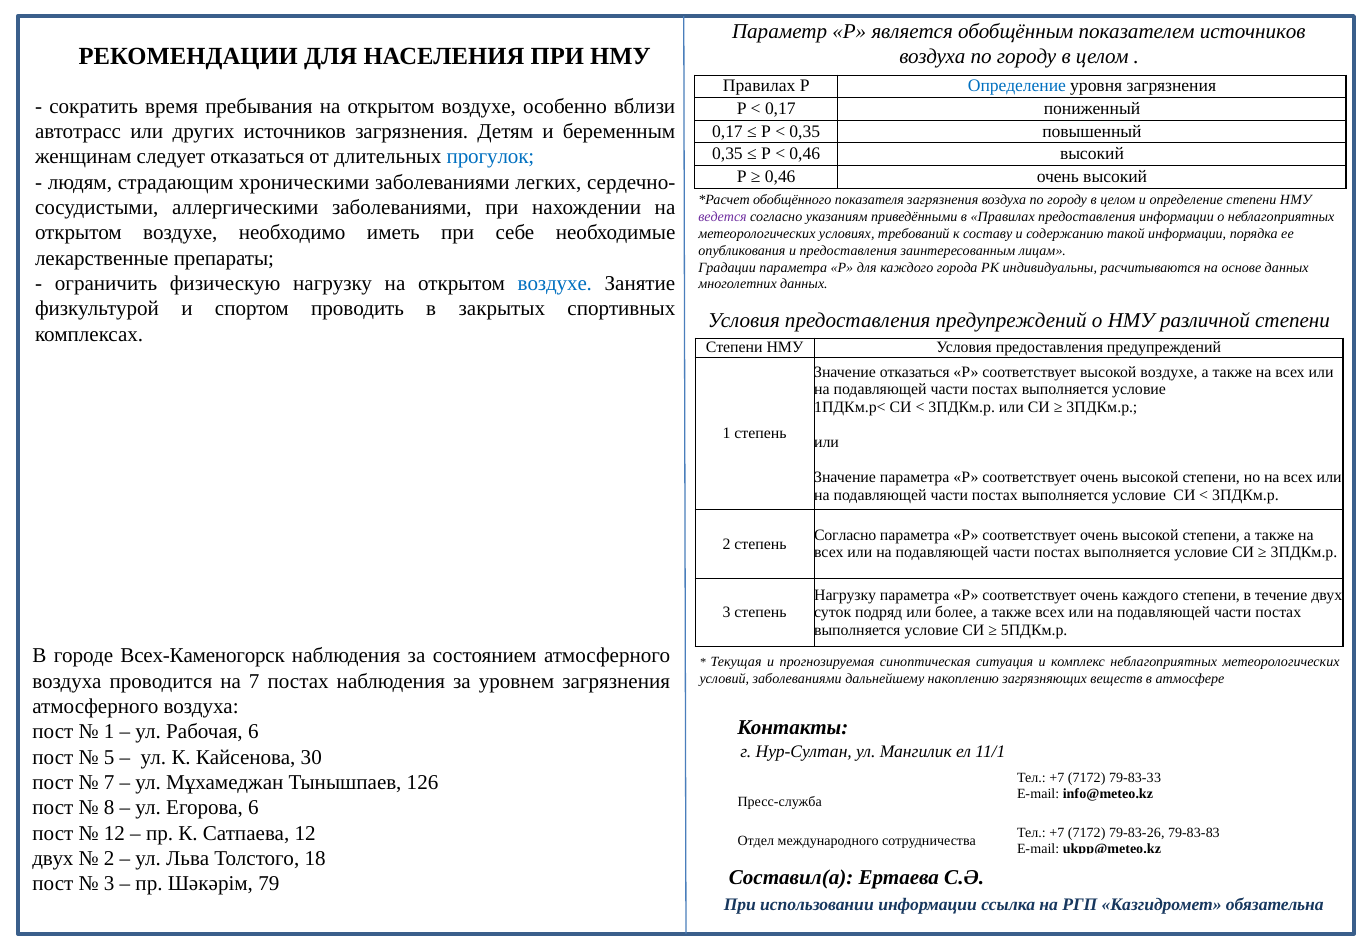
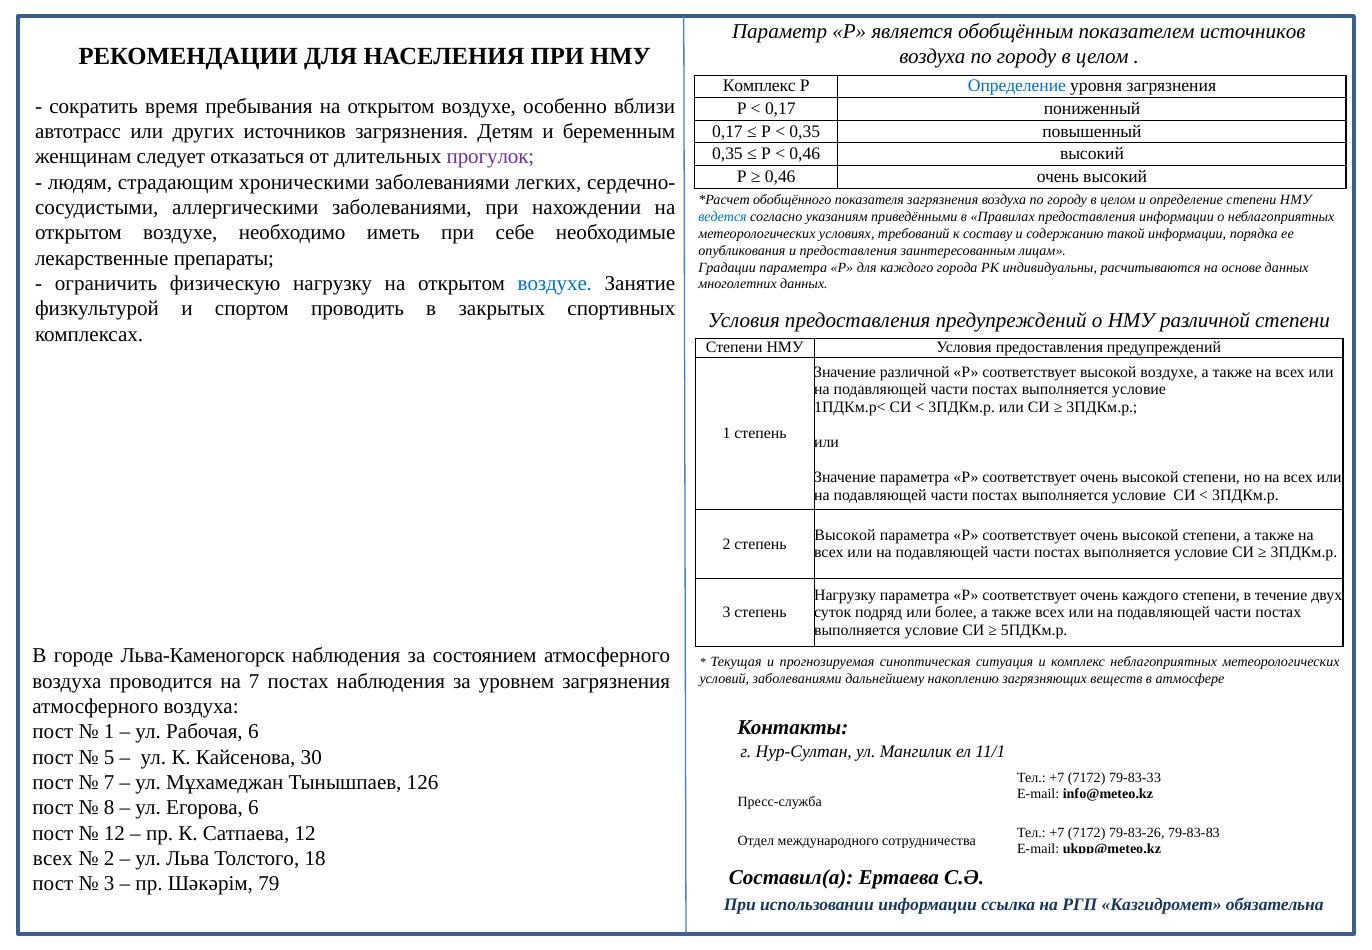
Правилах: Правилах -> Комплекс (759, 86)
прогулок colour: blue -> purple (490, 157)
ведется colour: purple -> blue (723, 217)
Значение отказаться: отказаться -> различной (915, 372)
Согласно: Согласно -> Высокой (845, 535)
Всех-Каменогорск: Всех-Каменогорск -> Льва-Каменогорск (203, 656)
двух: двух -> всех (53, 858)
